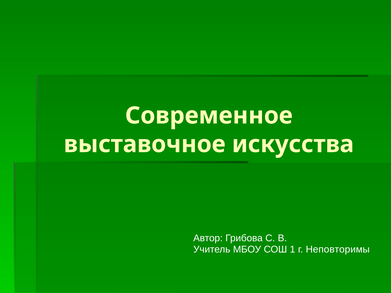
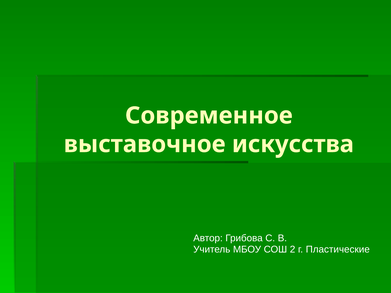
1: 1 -> 2 (293, 250)
Неповторимы: Неповторимы -> Пластические (338, 250)
